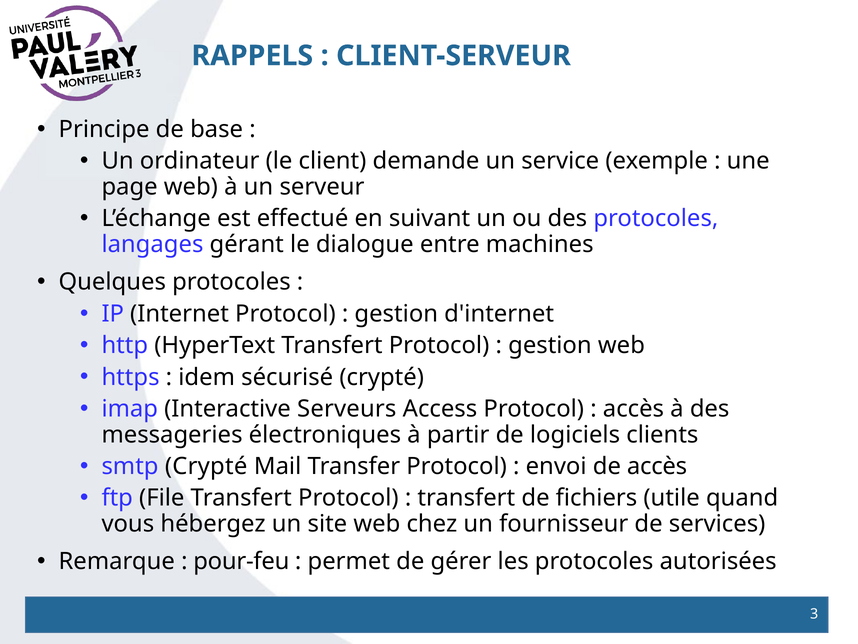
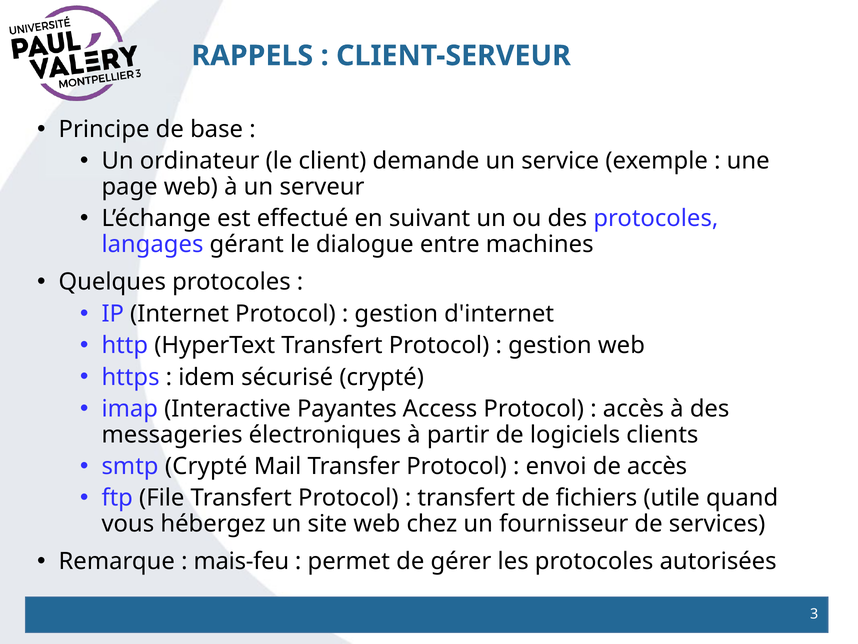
Serveurs: Serveurs -> Payantes (347, 409)
pour-feu: pour-feu -> mais-feu (241, 561)
